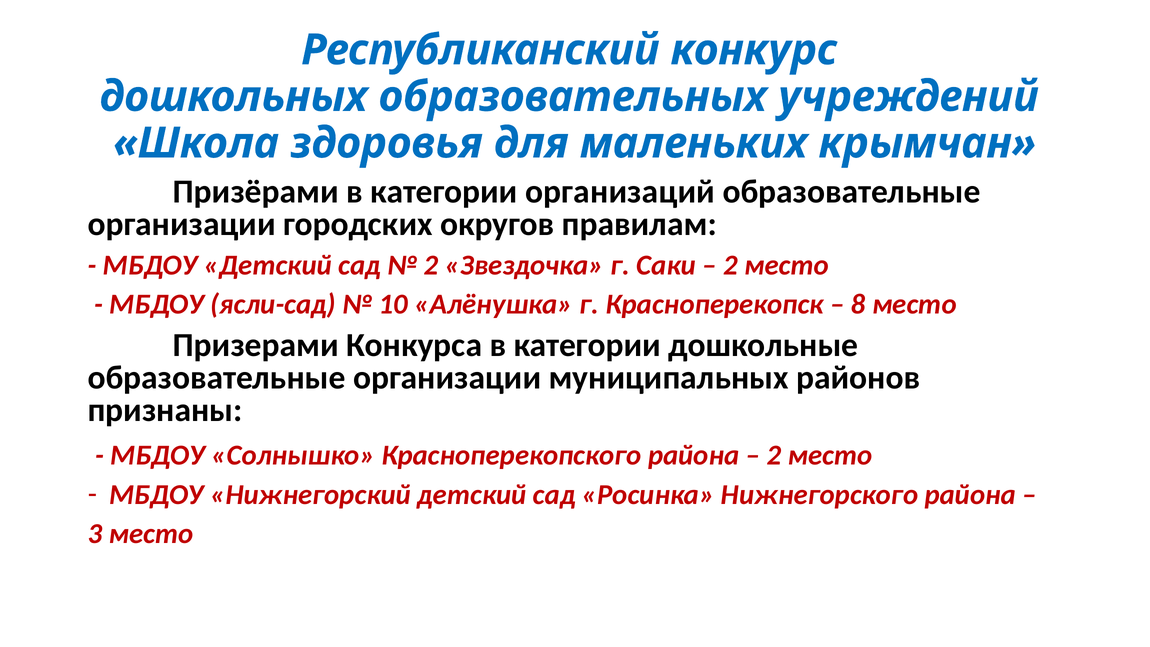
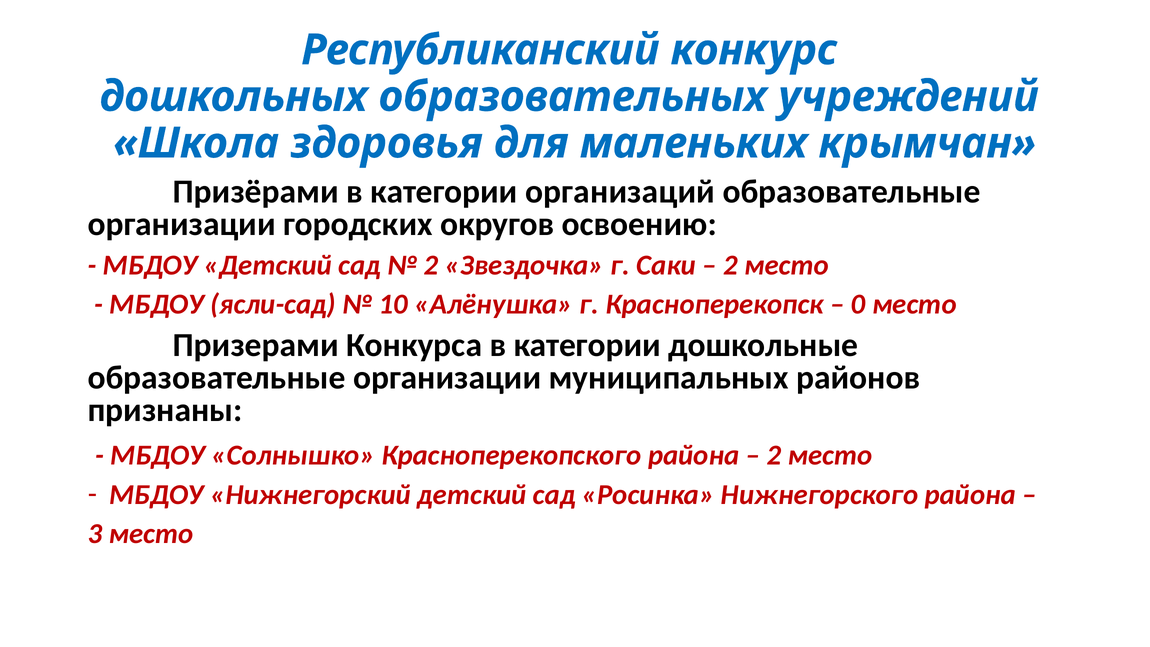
правилам: правилам -> освоению (639, 224)
8: 8 -> 0 (858, 304)
